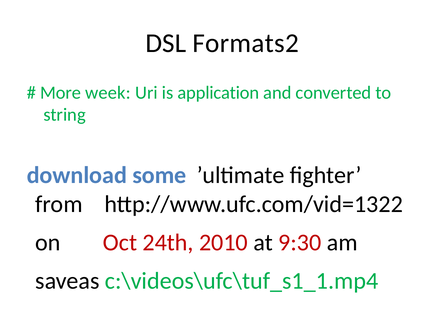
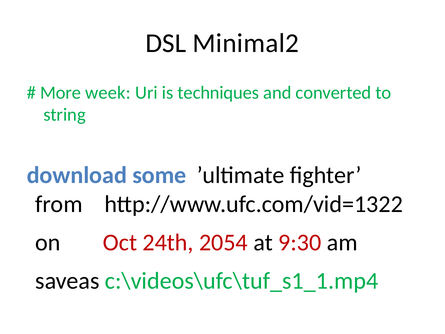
Formats2: Formats2 -> Minimal2 (246, 43)
application: application -> techniques (218, 93)
2010: 2010 -> 2054 (223, 242)
